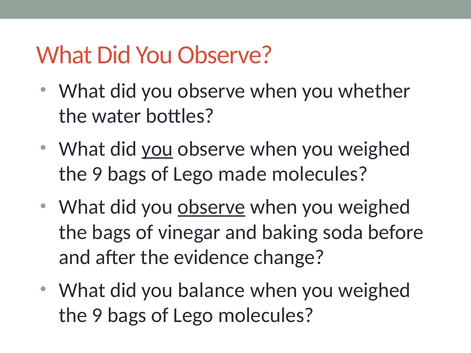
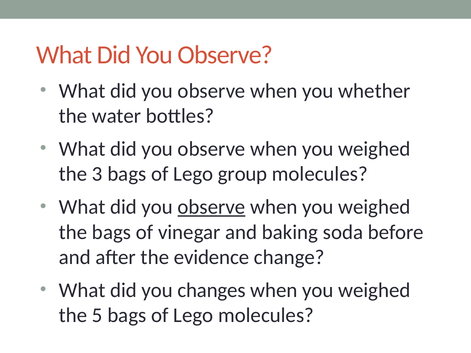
you underline: present -> none (157, 149)
9: 9 -> 3 (97, 174)
made: made -> group (243, 174)
balance: balance -> changes (212, 290)
9: 9 -> 5 (97, 316)
